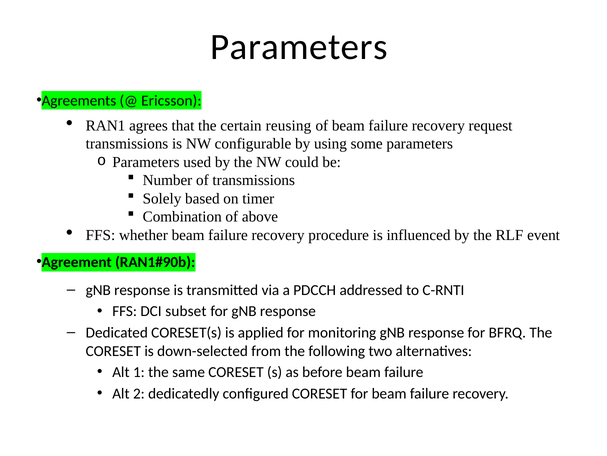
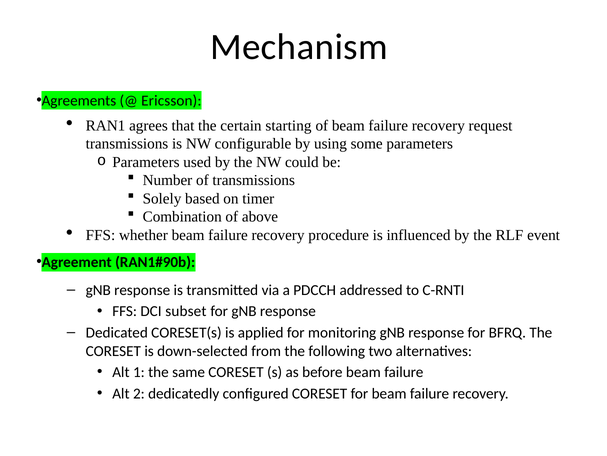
Parameters: Parameters -> Mechanism (299, 47)
reusing: reusing -> starting (288, 125)
